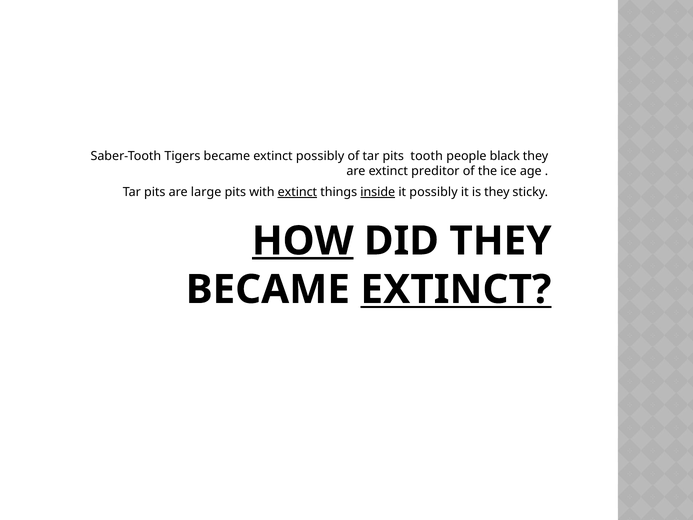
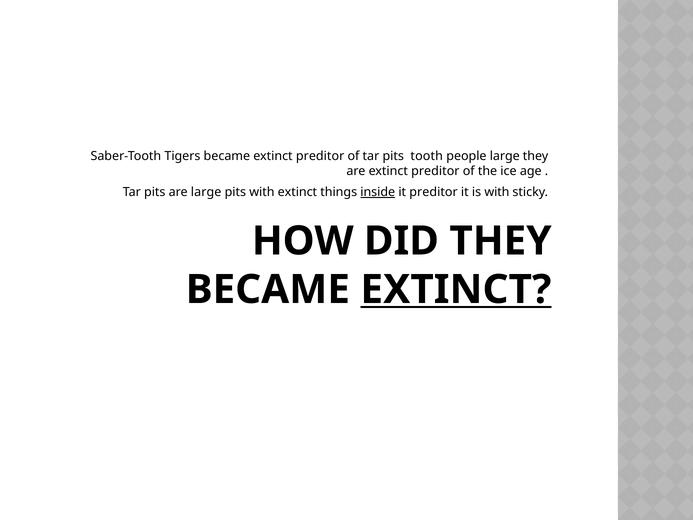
became extinct possibly: possibly -> preditor (320, 156)
people black: black -> large (505, 156)
extinct underline: present -> none (297, 192)
it possibly: possibly -> preditor (434, 192)
is they: they -> with (497, 192)
HOW underline: present -> none (303, 241)
